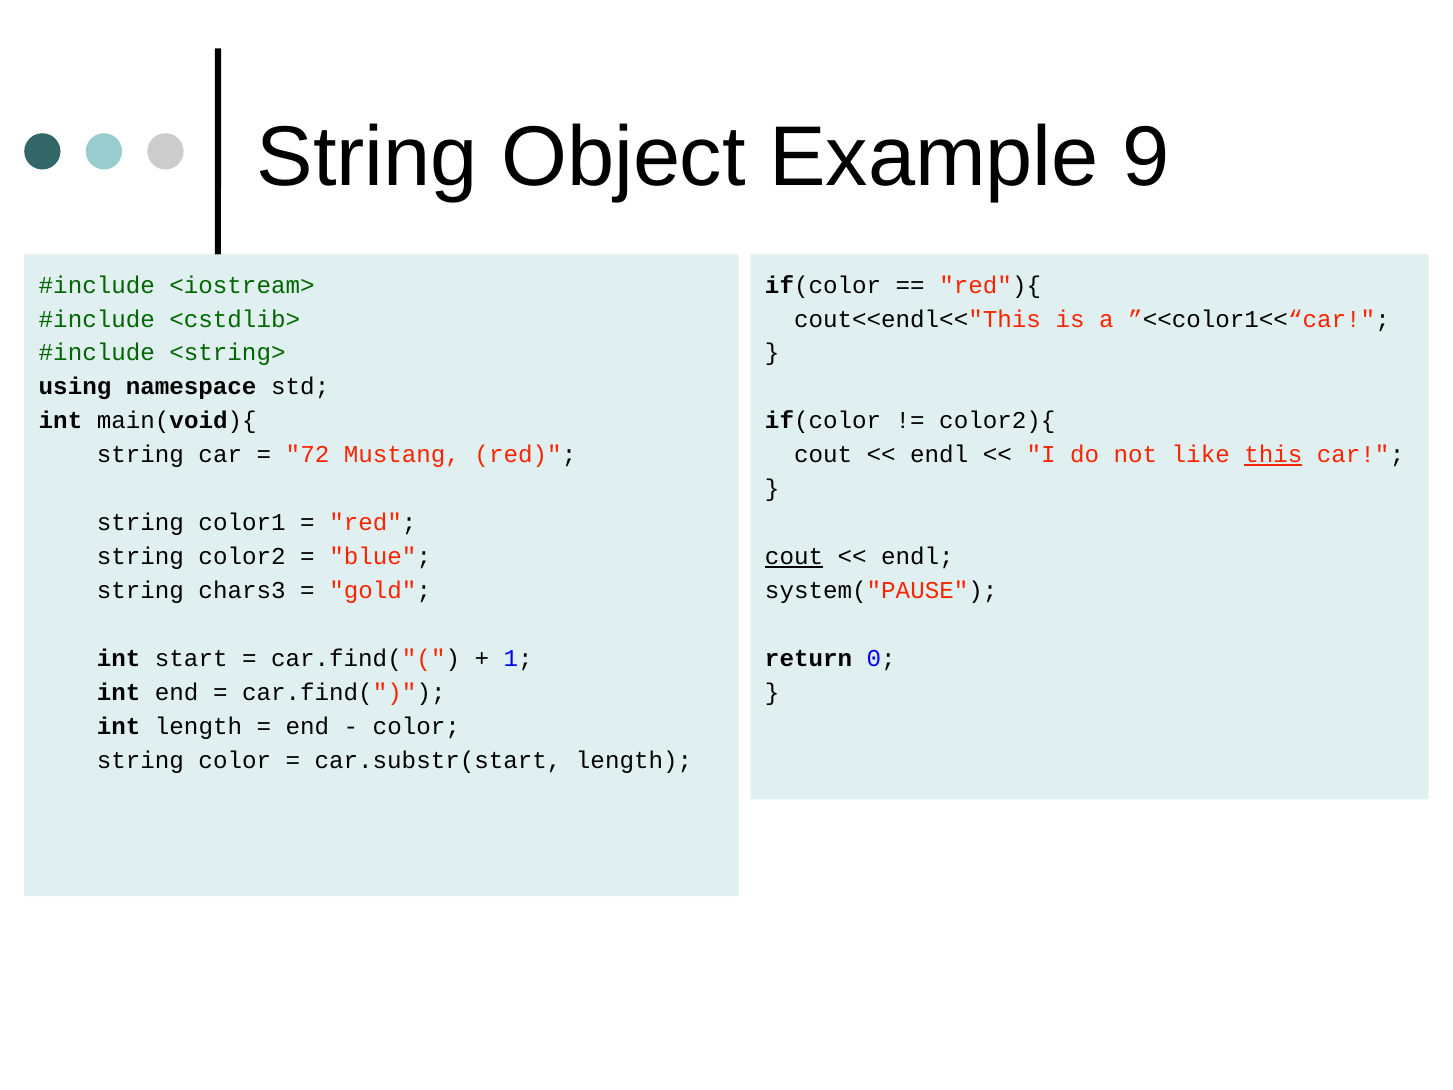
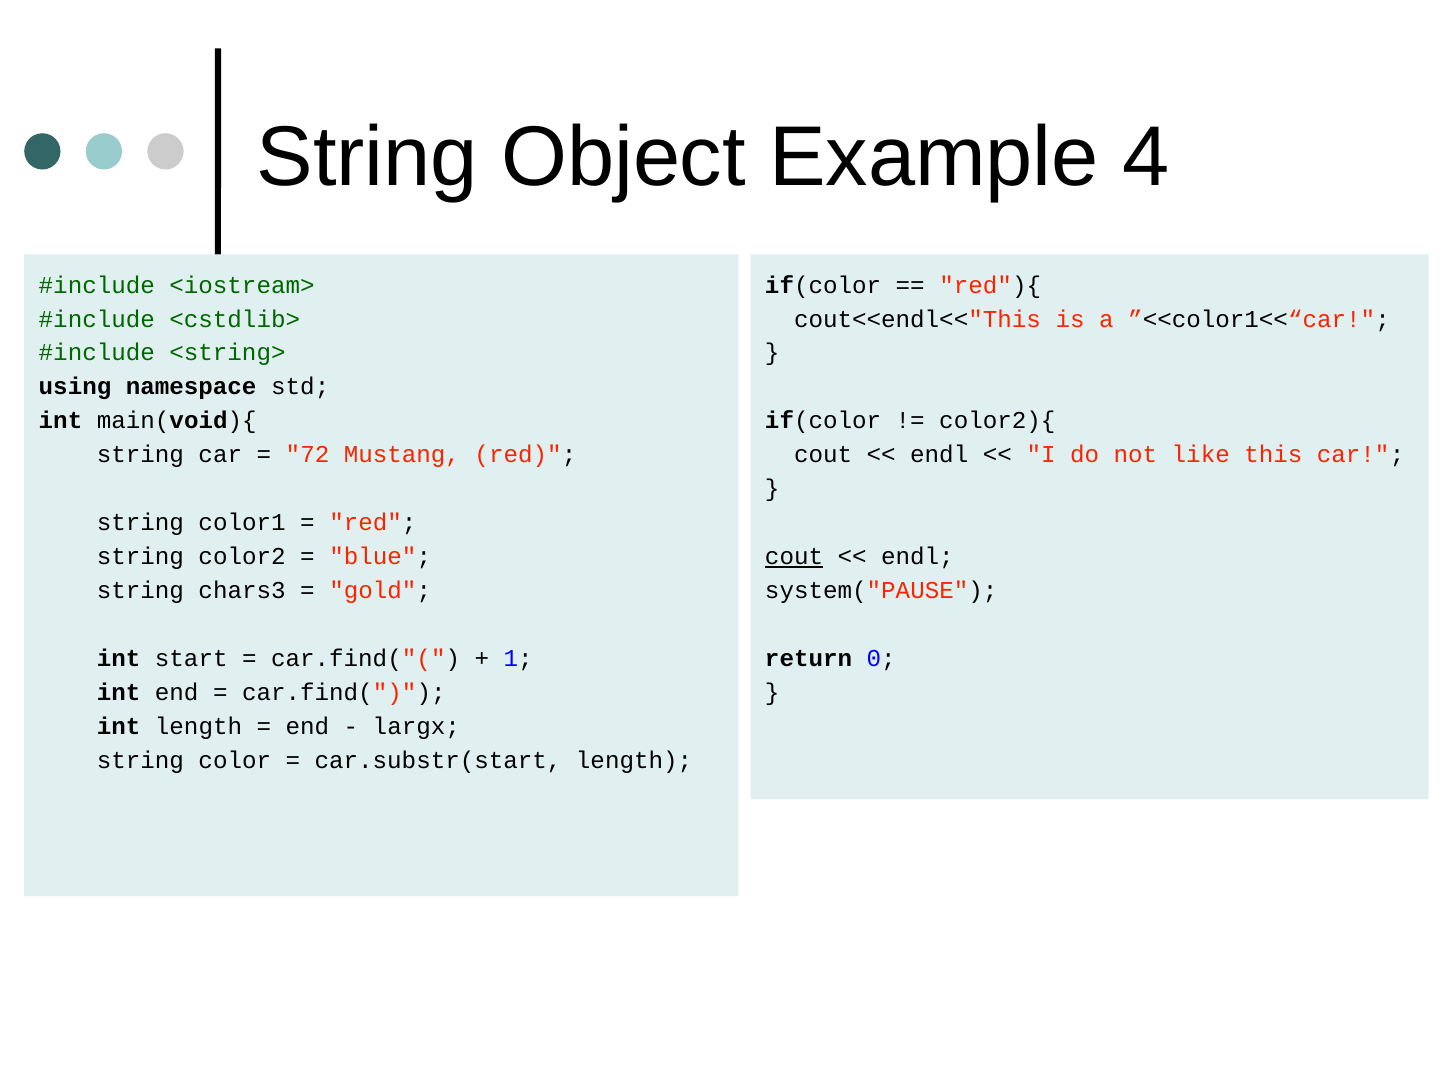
9: 9 -> 4 (1146, 157)
this underline: present -> none (1273, 455)
color: color -> largx (416, 726)
